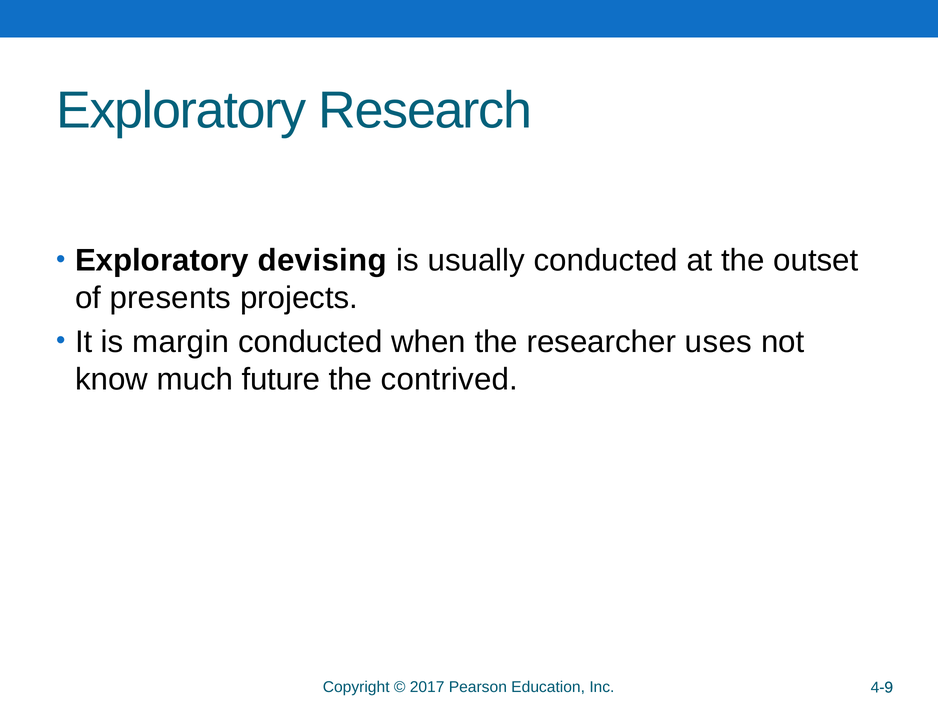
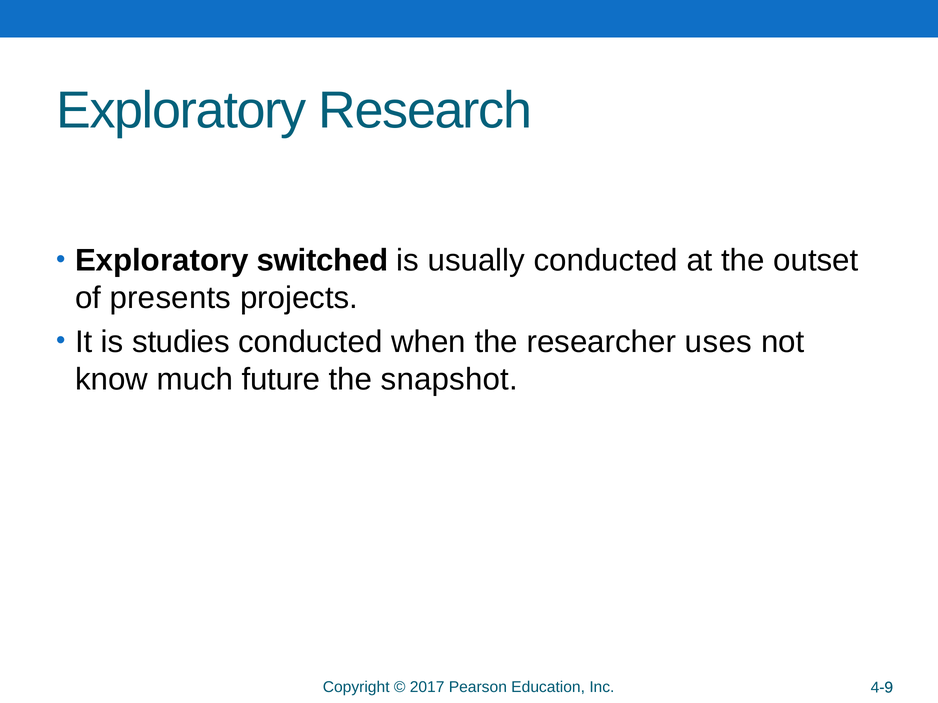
devising: devising -> switched (323, 261)
margin: margin -> studies (181, 342)
contrived: contrived -> snapshot (449, 380)
